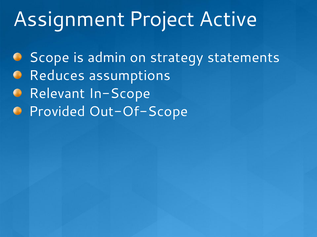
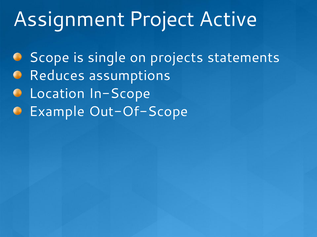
admin: admin -> single (107, 58)
strategy: strategy -> projects (177, 58)
Relevant: Relevant -> Location (57, 94)
Provided: Provided -> Example (57, 112)
